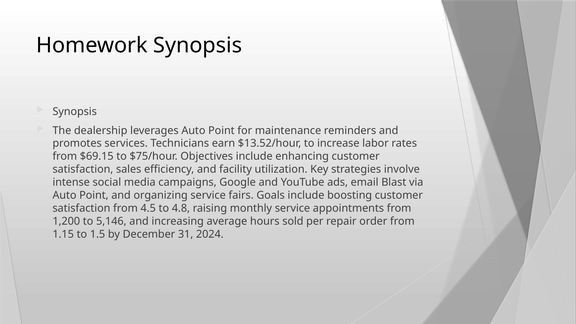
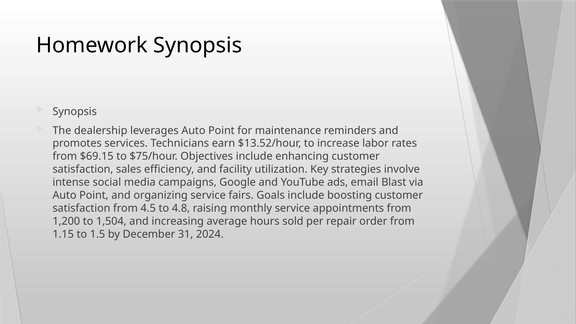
5,146: 5,146 -> 1,504 (111, 221)
